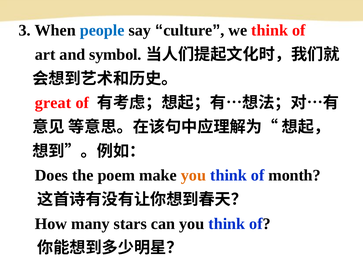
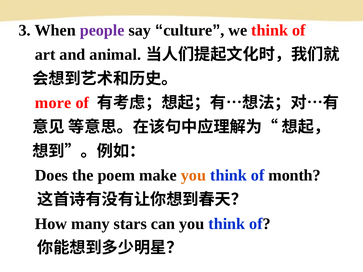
people colour: blue -> purple (102, 30)
symbol: symbol -> animal (115, 55)
great: great -> more (53, 103)
